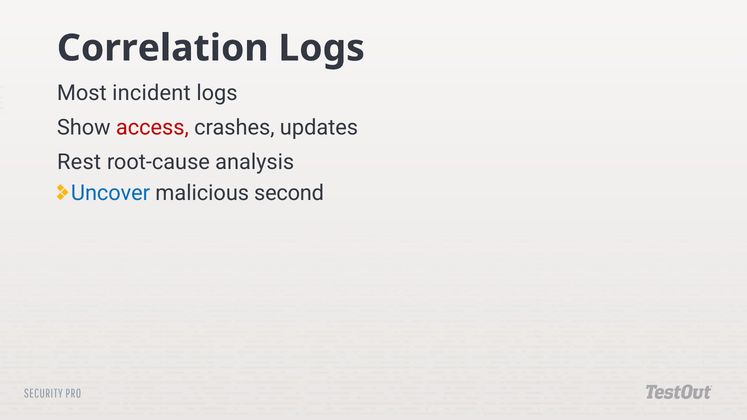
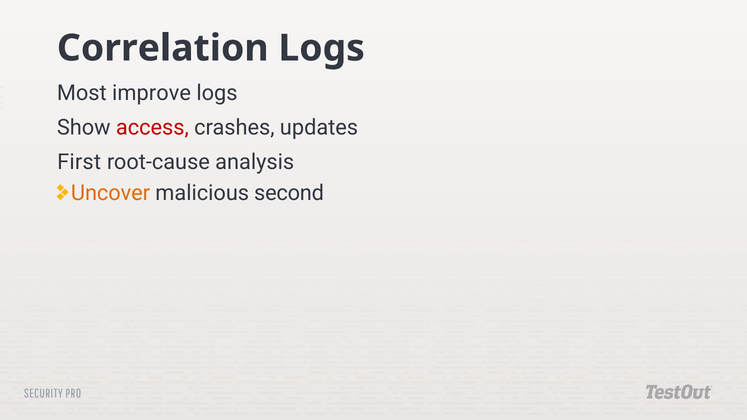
incident: incident -> improve (151, 93)
Rest: Rest -> First (79, 162)
Uncover colour: blue -> orange (110, 193)
